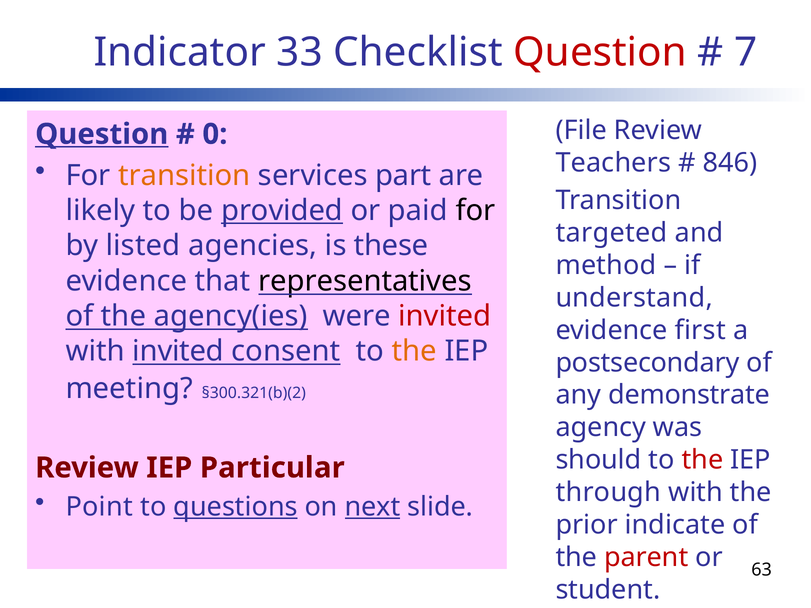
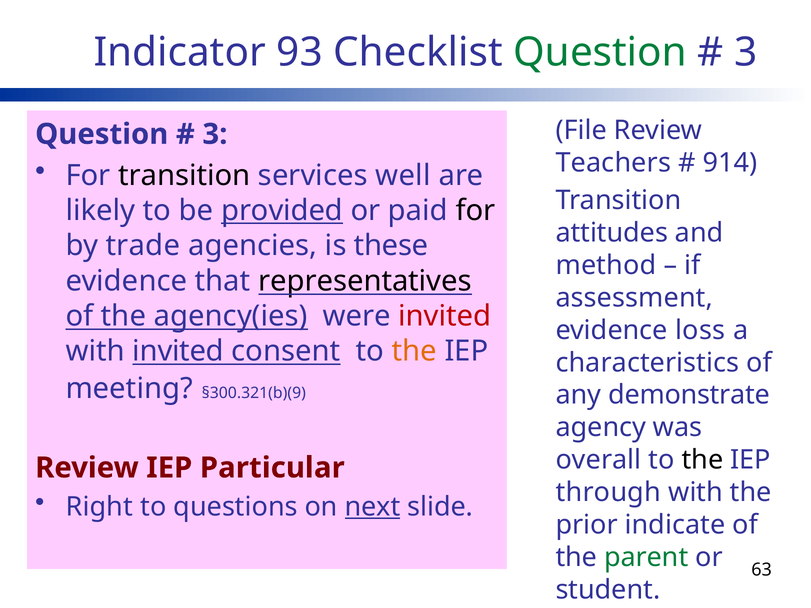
33: 33 -> 93 (300, 52)
Question colour: red -> green (600, 52)
7: 7 -> 3 (746, 52)
Question underline: present -> none (102, 134)
0: 0 -> 3 (215, 134)
846: 846 -> 914 (730, 163)
transition colour: orange -> black (184, 176)
part: part -> well (403, 176)
targeted: targeted -> attitudes (612, 233)
listed: listed -> trade (143, 246)
understand: understand -> assessment (634, 298)
first: first -> loss (700, 330)
postsecondary: postsecondary -> characteristics (647, 363)
§300.321(b)(2: §300.321(b)(2 -> §300.321(b)(9 (254, 393)
should: should -> overall (598, 460)
the colour: red -> black (702, 460)
Point: Point -> Right (99, 507)
questions underline: present -> none (236, 507)
parent colour: red -> green (646, 557)
